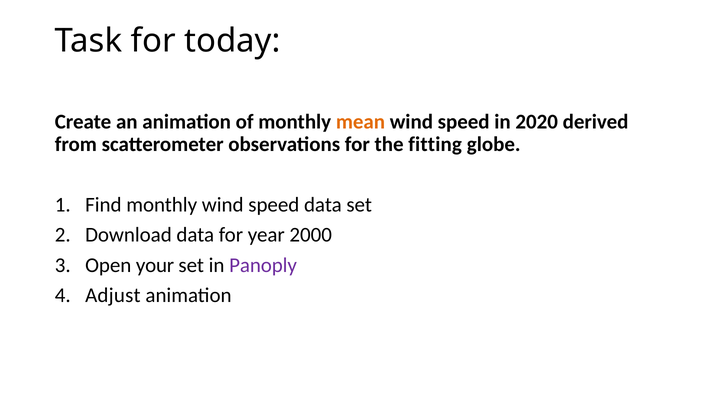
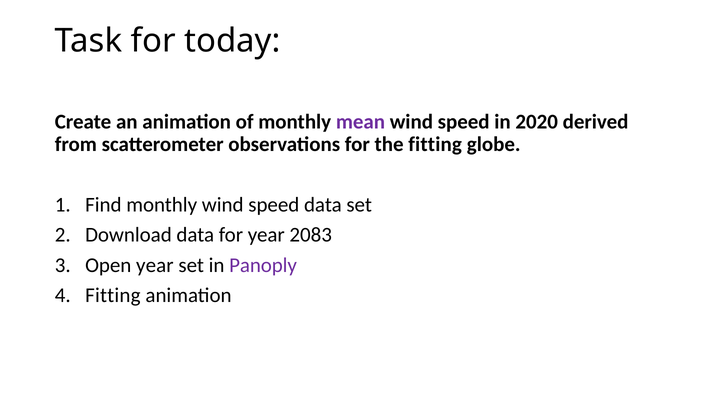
mean colour: orange -> purple (360, 122)
2000: 2000 -> 2083 (311, 235)
Open your: your -> year (155, 265)
Adjust: Adjust -> Fitting (113, 295)
